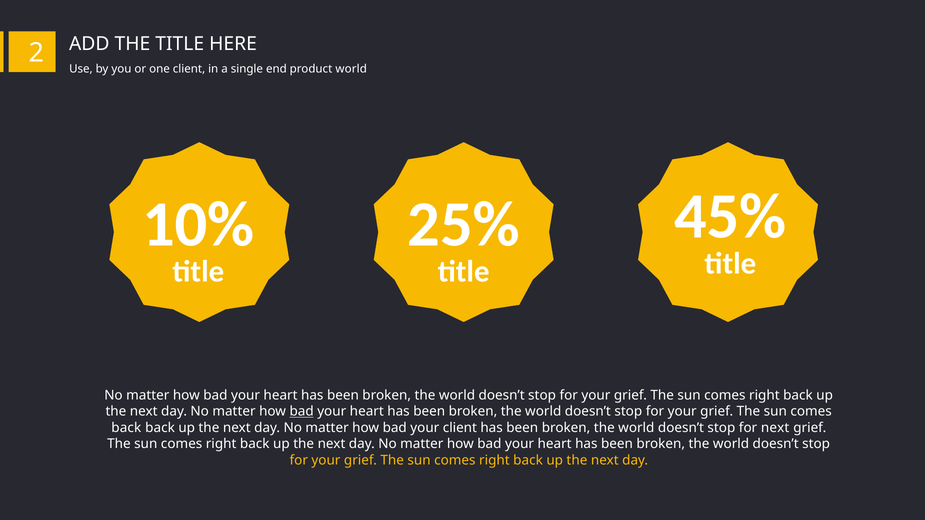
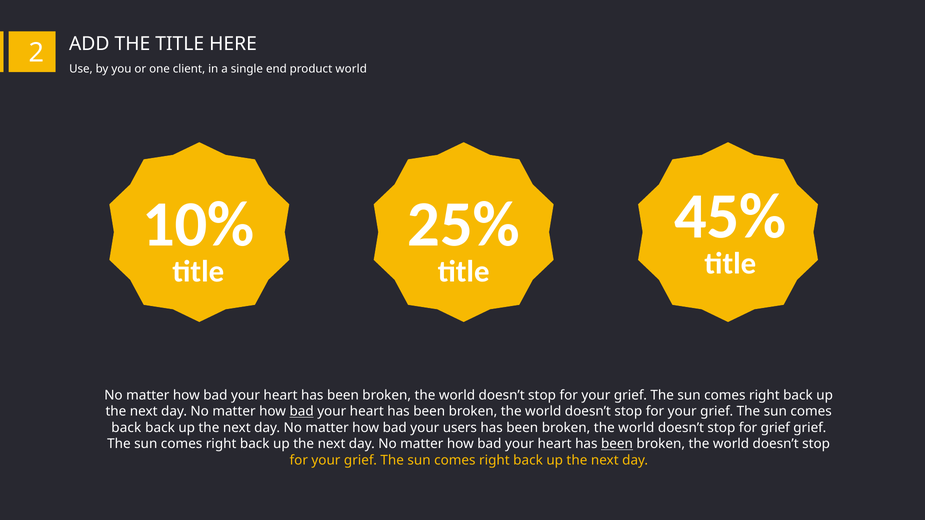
your client: client -> users (460, 428)
for next: next -> grief (775, 428)
been underline: none -> present (617, 444)
